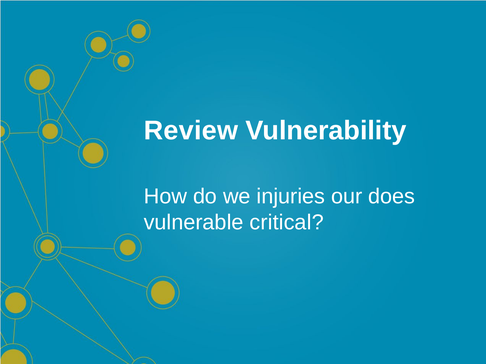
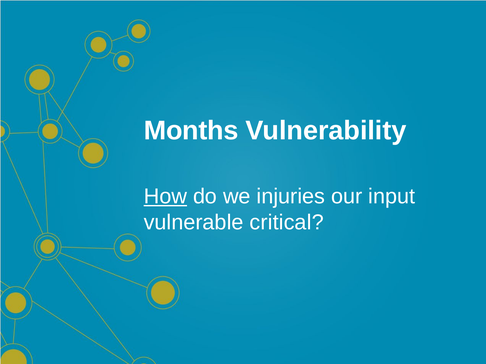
Review: Review -> Months (191, 131)
How underline: none -> present (165, 197)
does: does -> input (392, 197)
